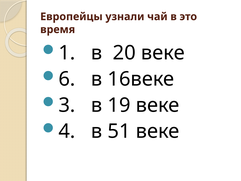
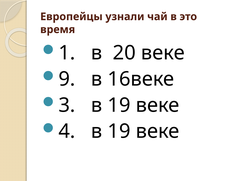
6: 6 -> 9 (67, 79)
4 в 51: 51 -> 19 (119, 131)
